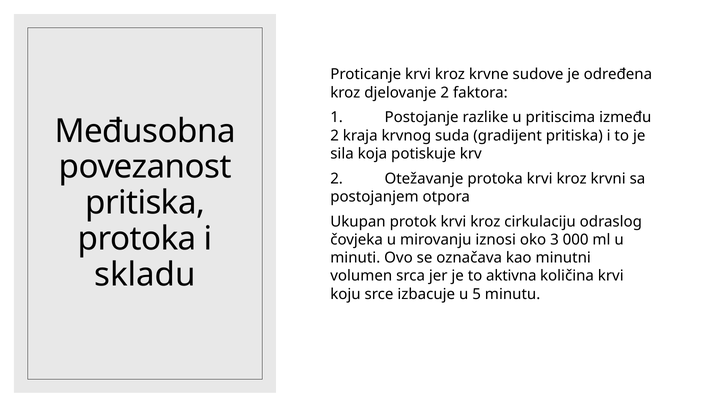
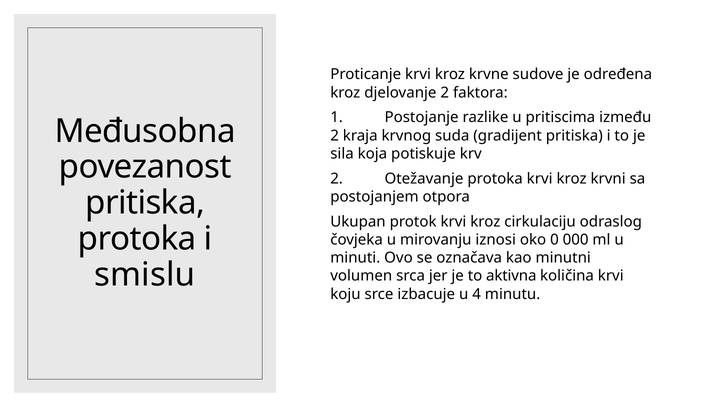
3: 3 -> 0 (554, 240)
skladu: skladu -> smislu (145, 274)
5: 5 -> 4 (477, 294)
